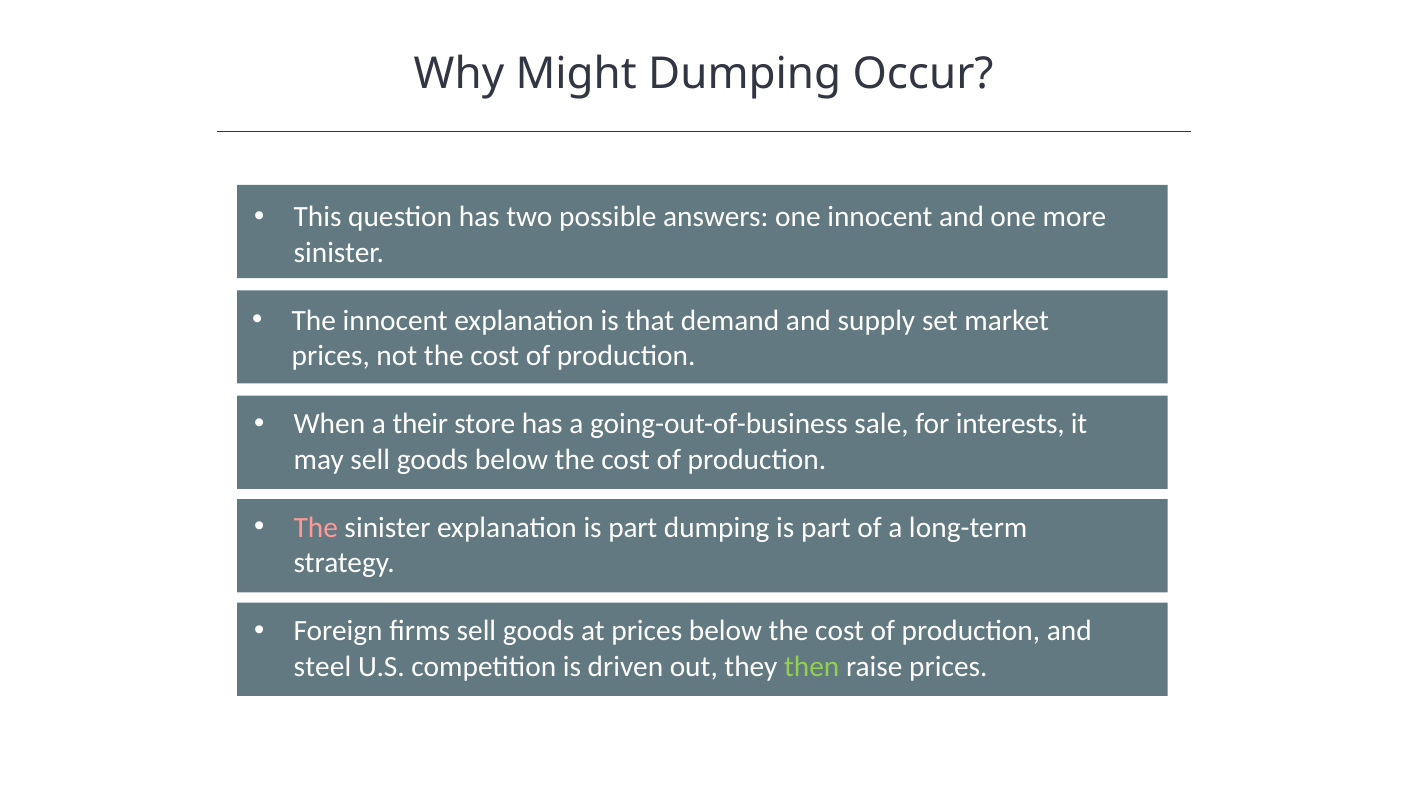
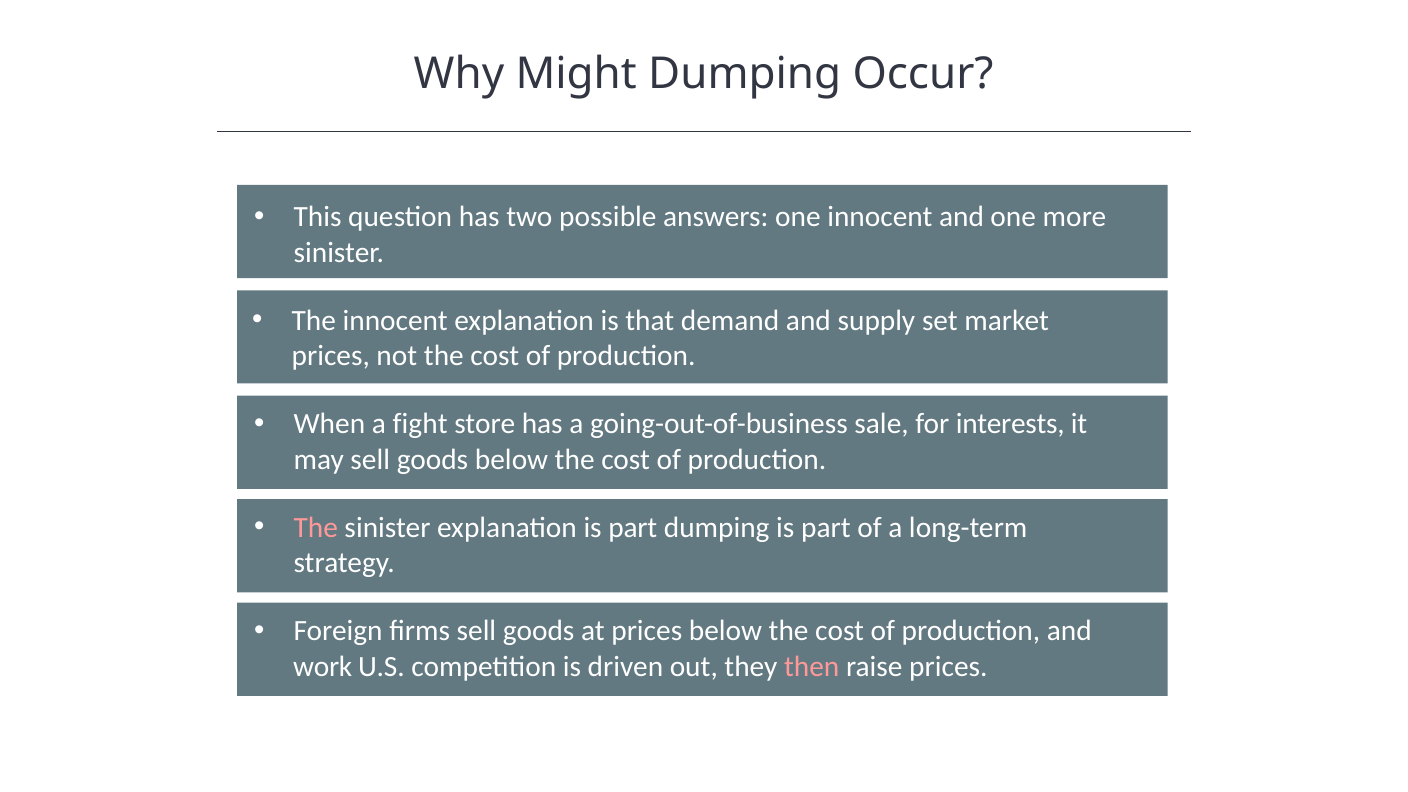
their: their -> fight (420, 424)
steel: steel -> work (323, 666)
then colour: light green -> pink (812, 666)
